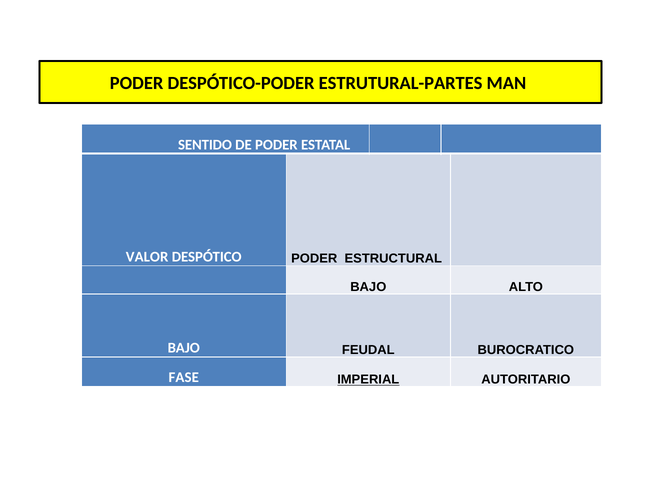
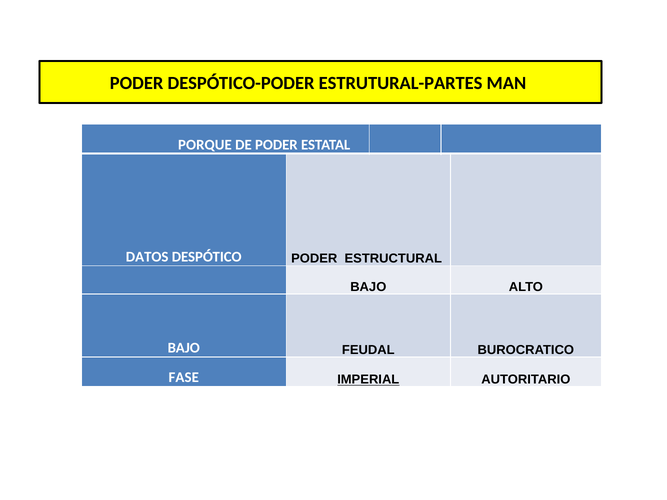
SENTIDO: SENTIDO -> PORQUE (205, 145)
VALOR: VALOR -> DATOS (147, 257)
